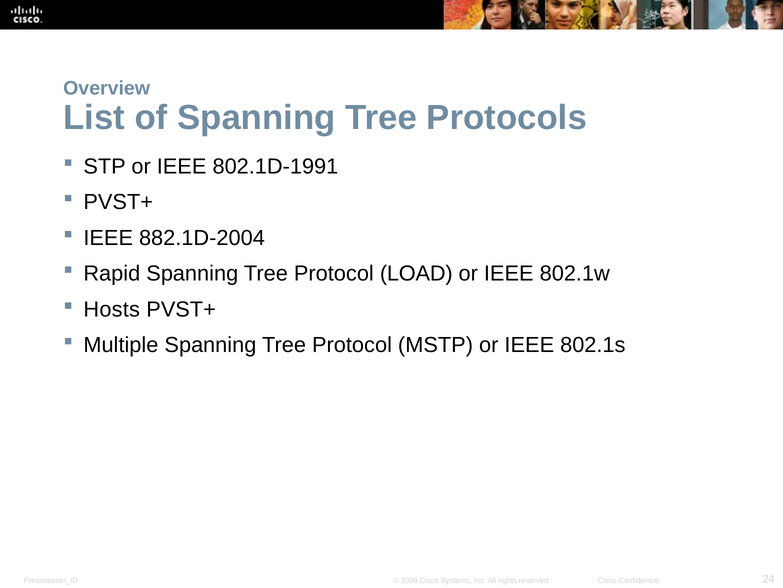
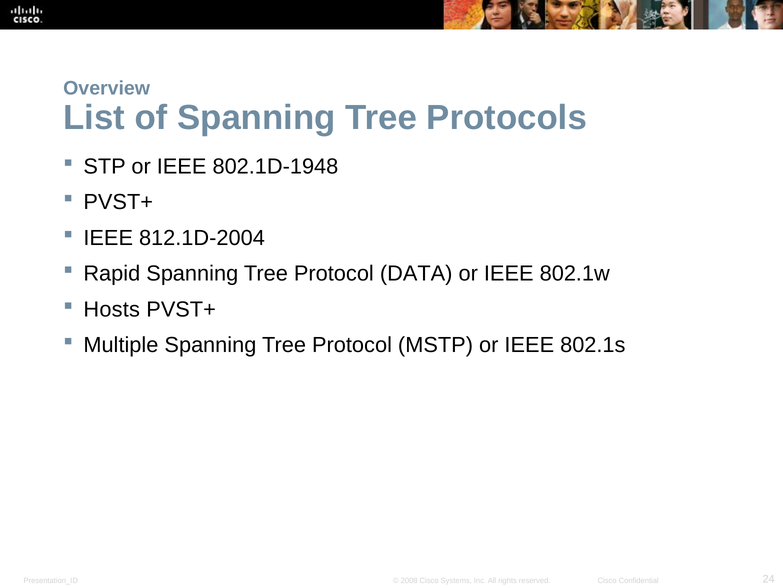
802.1D-1991: 802.1D-1991 -> 802.1D-1948 (275, 166)
882.1D-2004: 882.1D-2004 -> 812.1D-2004 (202, 238)
LOAD: LOAD -> DATA (416, 273)
